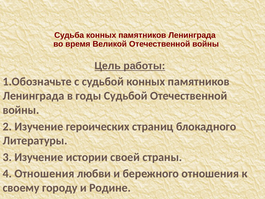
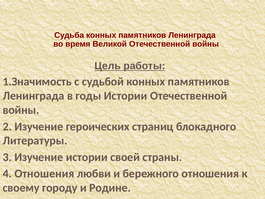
1.Обозначьте: 1.Обозначьте -> 1.Значимость (37, 82)
годы Судьбой: Судьбой -> Истории (126, 96)
